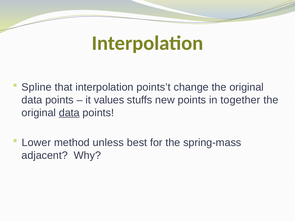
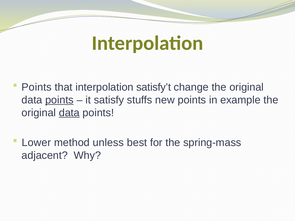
Spline: Spline -> Points (37, 87)
points’t: points’t -> satisfy’t (154, 87)
points underline: none -> present (59, 100)
values: values -> satisfy (109, 100)
together: together -> example (240, 100)
